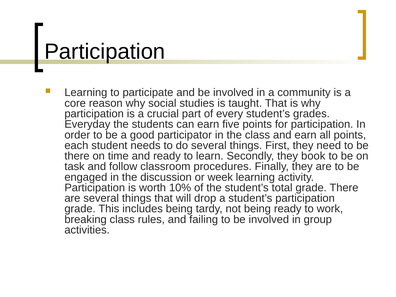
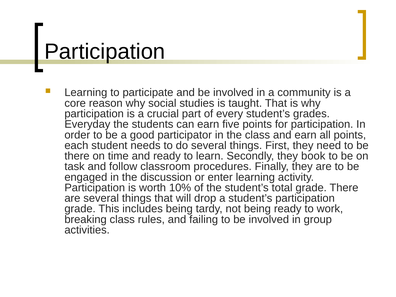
week: week -> enter (220, 177)
